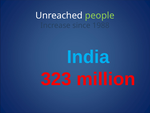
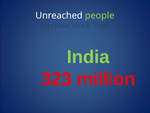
India colour: light blue -> light green (88, 57)
